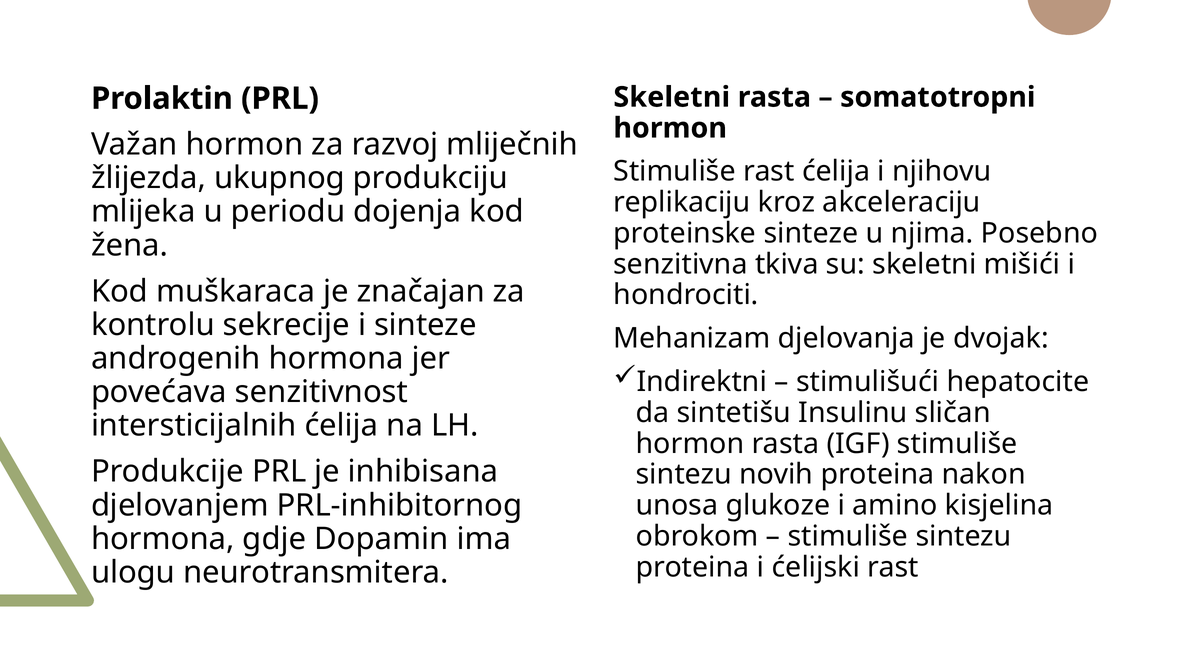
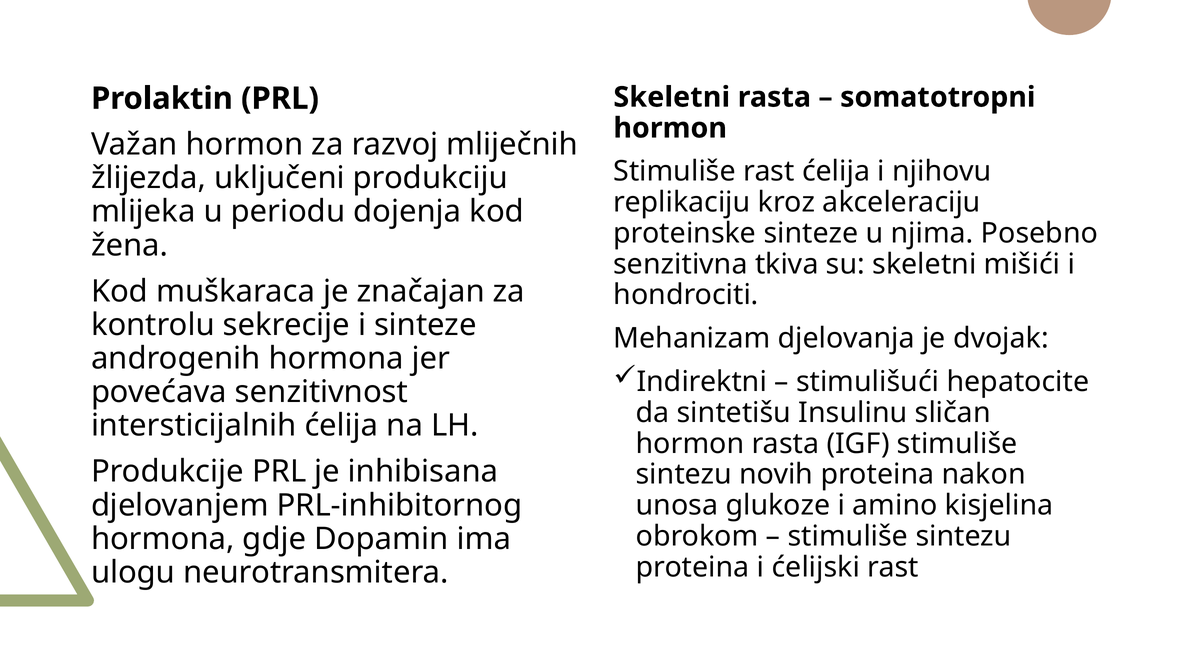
ukupnog: ukupnog -> uključeni (280, 178)
